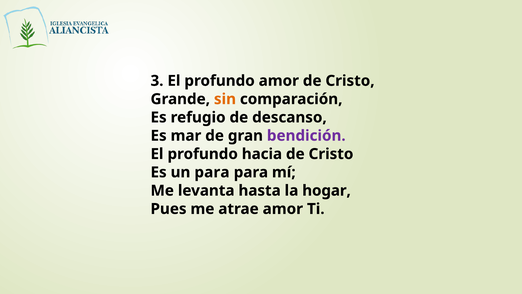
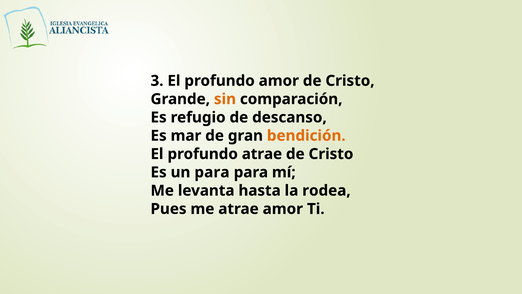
bendición colour: purple -> orange (306, 136)
profundo hacia: hacia -> atrae (262, 154)
hogar: hogar -> rodea (326, 190)
